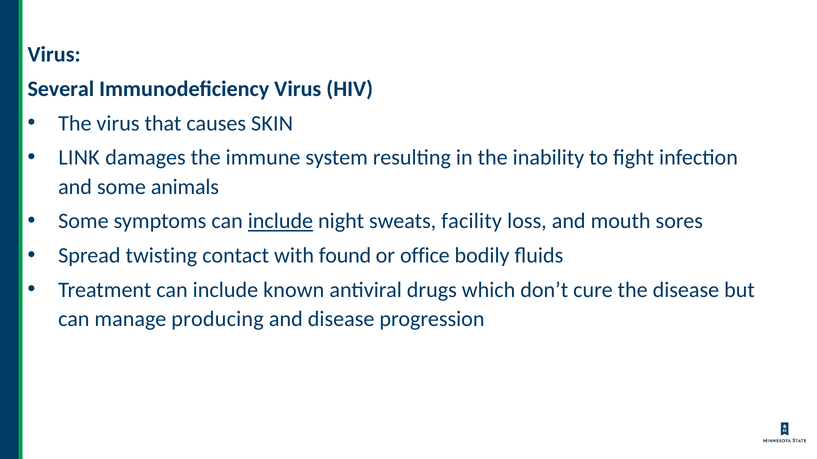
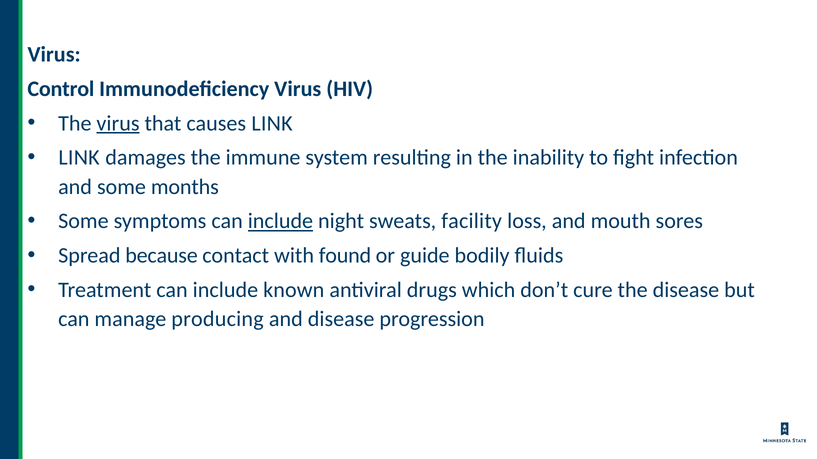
Several: Several -> Control (61, 89)
virus underline: none -> present (118, 123)
causes SKIN: SKIN -> LINK (272, 123)
animals: animals -> months (185, 187)
twisting: twisting -> because (162, 256)
office: office -> guide (425, 256)
